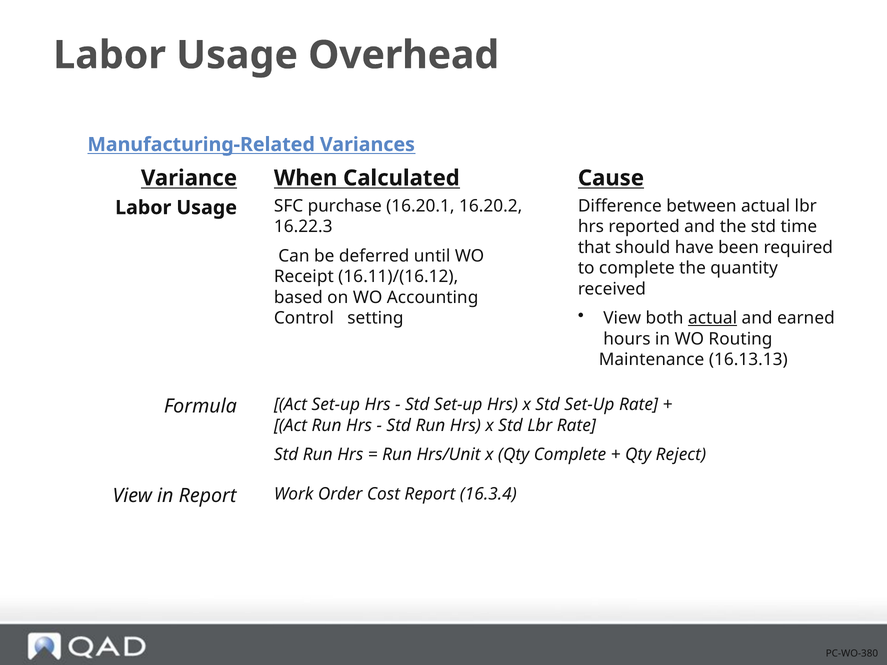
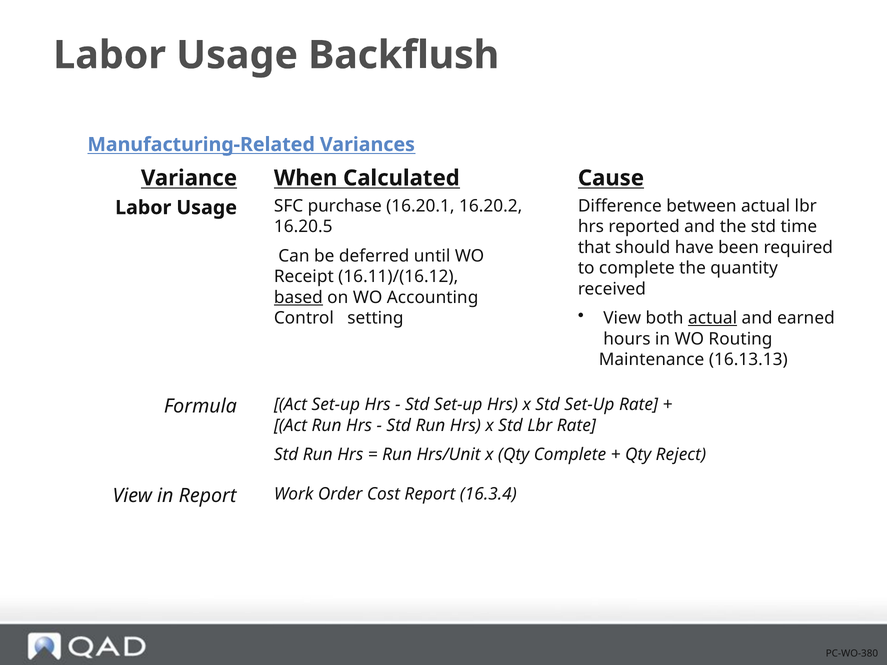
Overhead: Overhead -> Backflush (404, 55)
16.22.3: 16.22.3 -> 16.20.5 (303, 227)
based underline: none -> present (298, 298)
